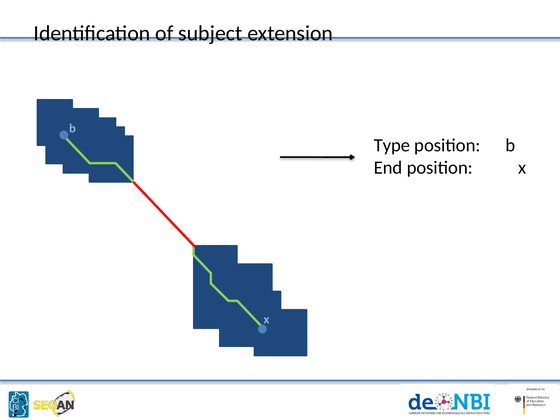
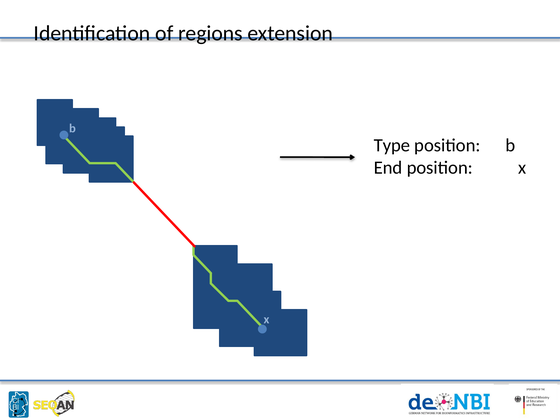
subject: subject -> regions (210, 33)
